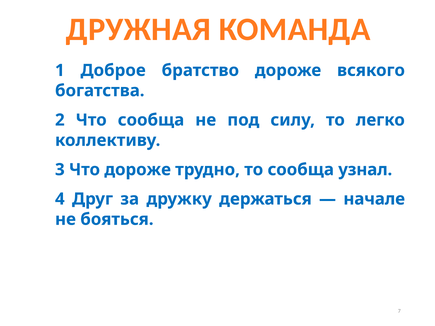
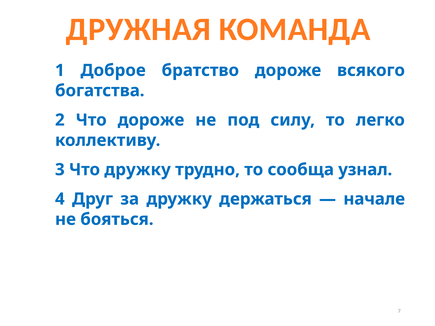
Что сообща: сообща -> дороже (151, 120)
Что дороже: дороже -> дружку (138, 170)
